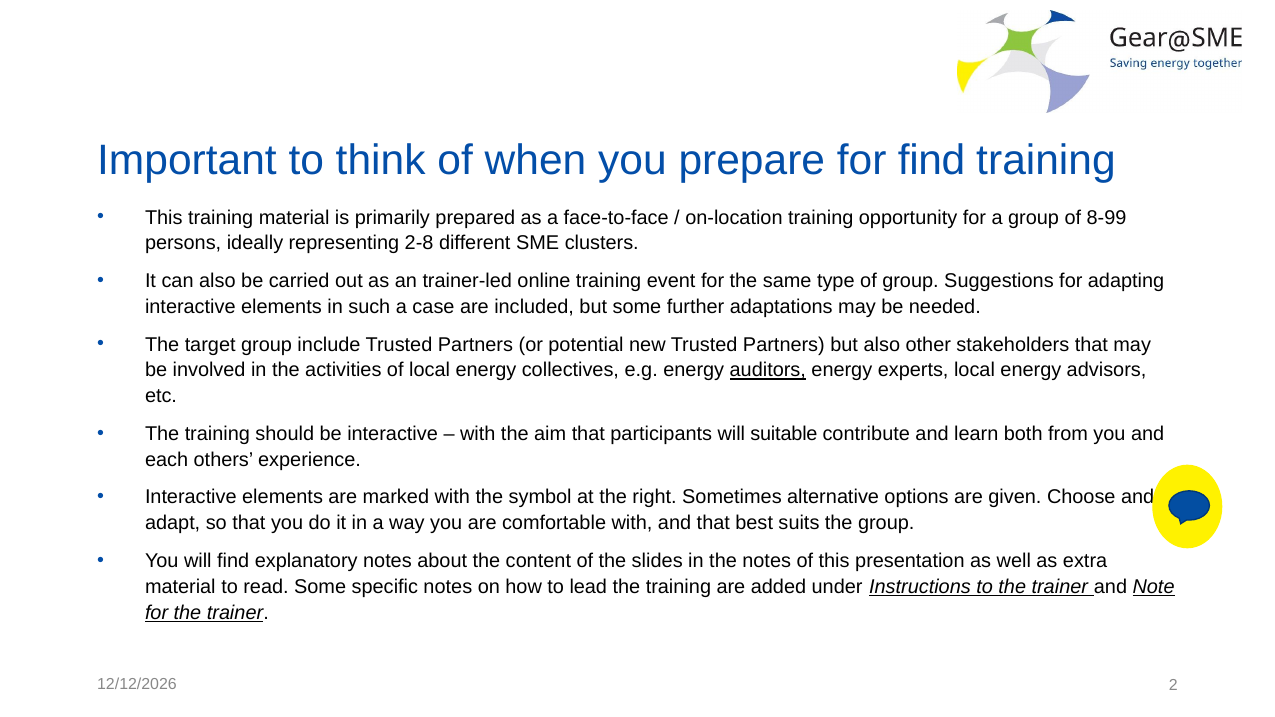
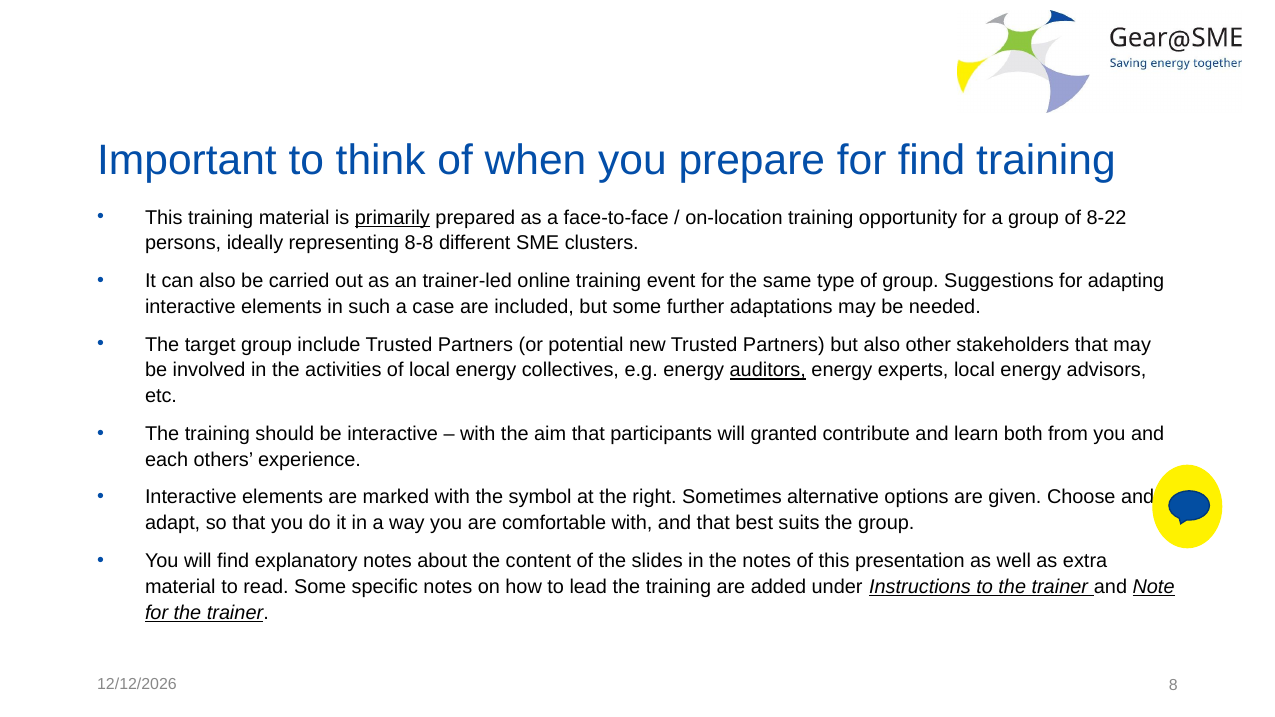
primarily underline: none -> present (392, 218)
8-99: 8-99 -> 8-22 (1107, 218)
2-8: 2-8 -> 8-8 (419, 243)
suitable: suitable -> granted (784, 434)
2: 2 -> 8 (1173, 686)
